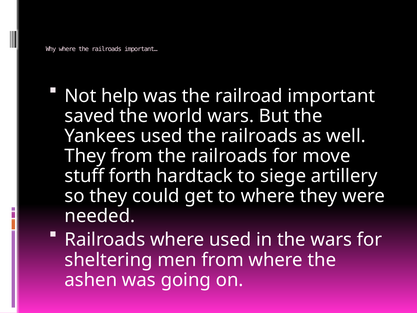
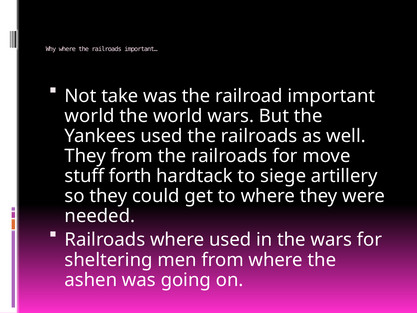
help: help -> take (120, 96)
saved: saved -> world (90, 116)
